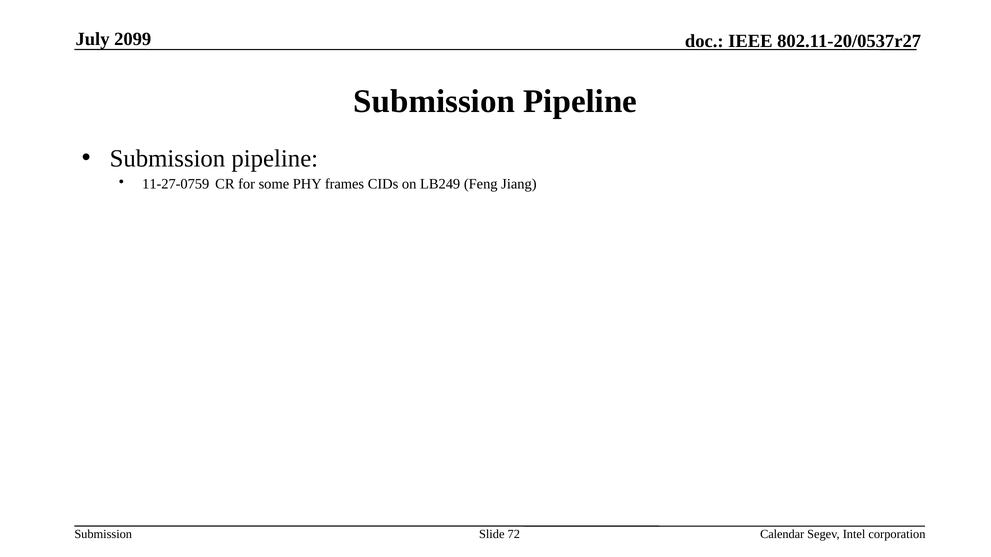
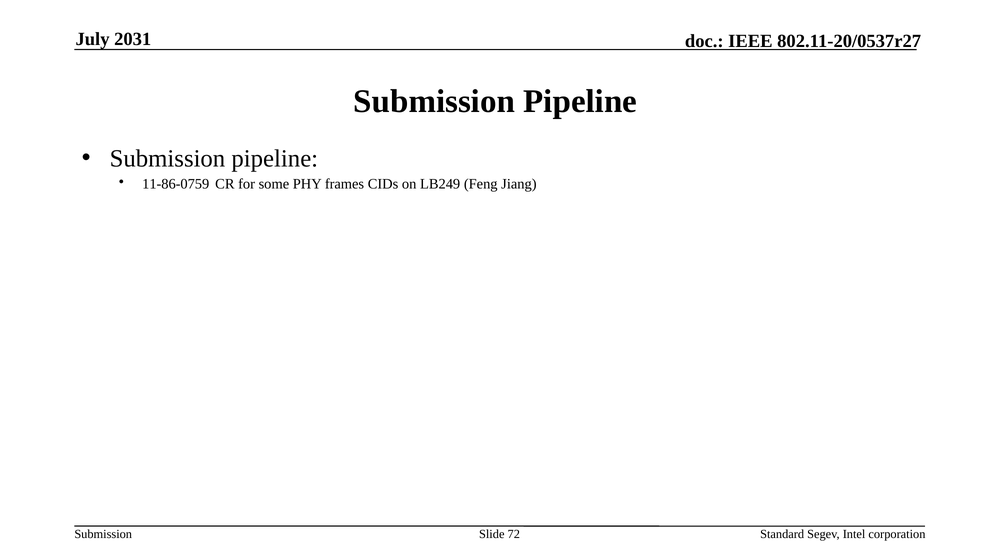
2099: 2099 -> 2031 (133, 39)
11-27-0759: 11-27-0759 -> 11-86-0759 (176, 184)
Calendar: Calendar -> Standard (782, 535)
